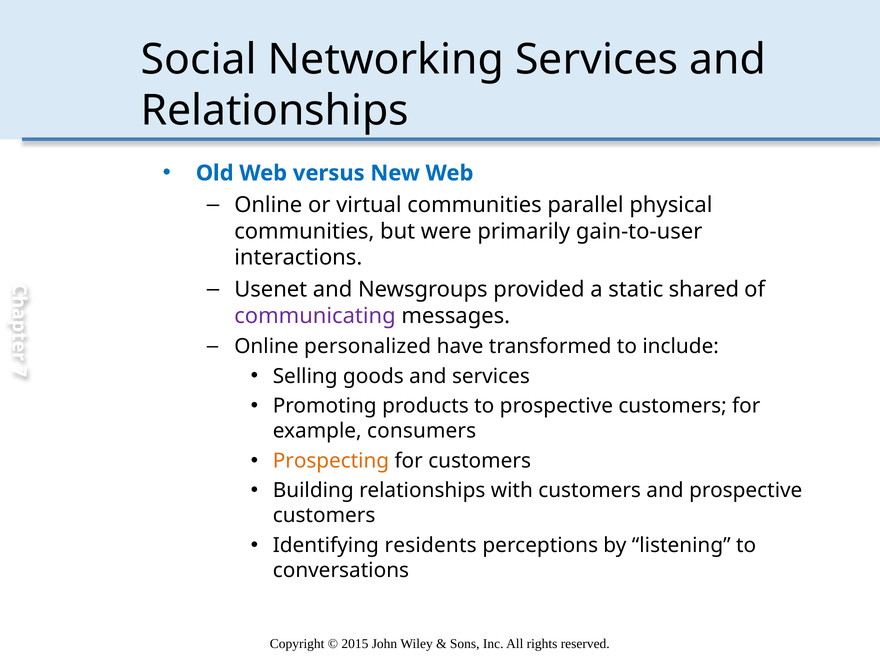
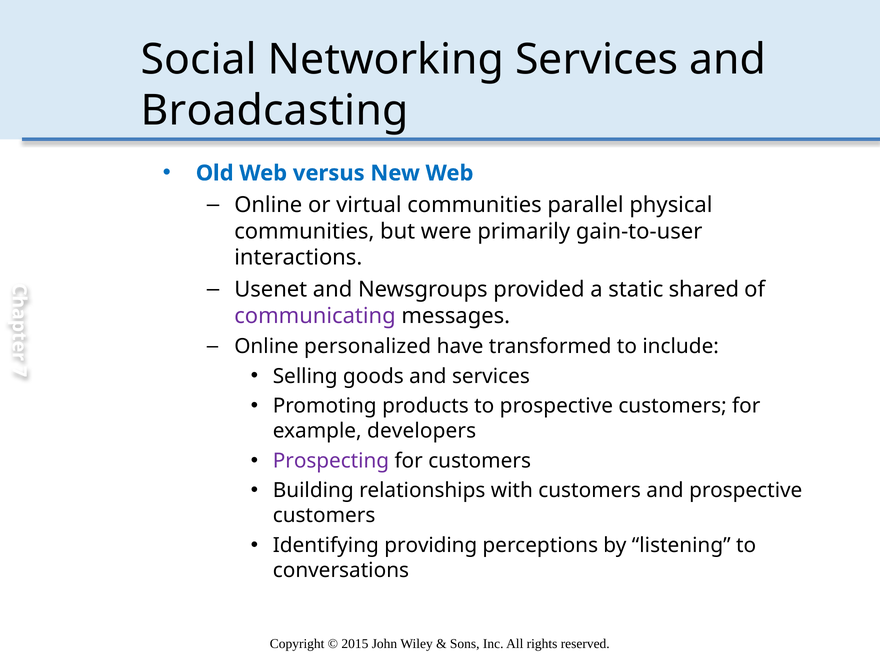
Relationships: Relationships -> Broadcasting (275, 111)
consumers: consumers -> developers (422, 431)
Prospecting colour: orange -> purple (331, 461)
residents: residents -> providing (431, 545)
